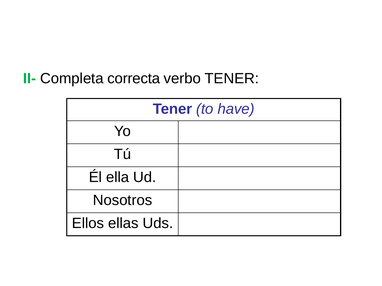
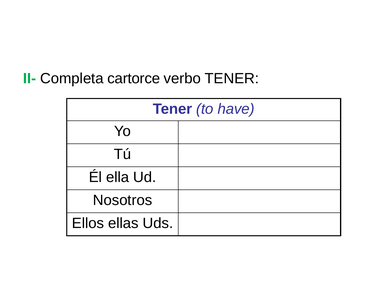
correcta: correcta -> cartorce (134, 79)
